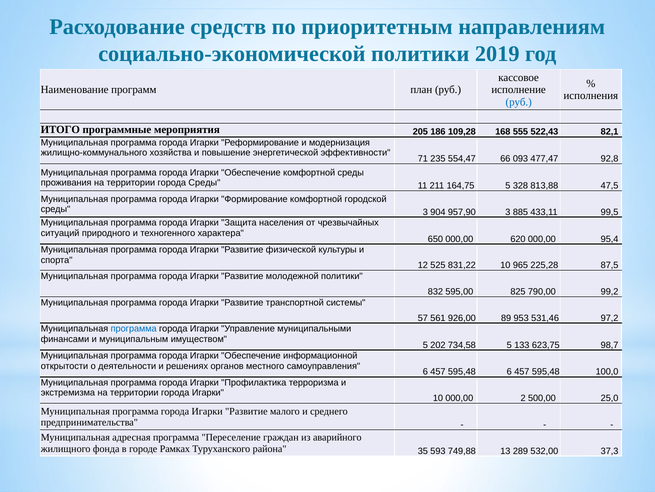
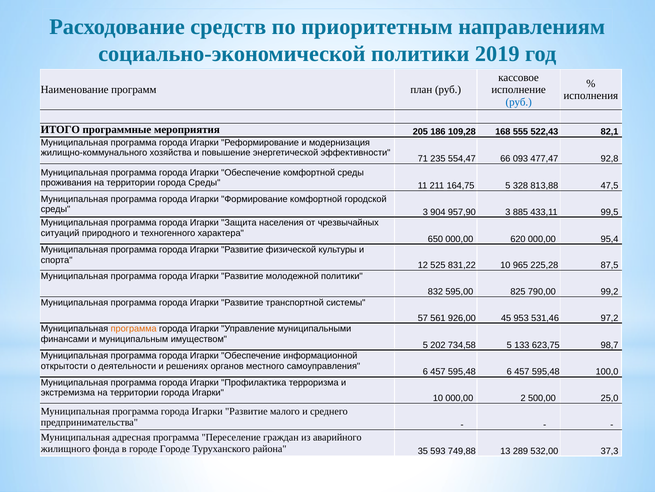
89: 89 -> 45 (506, 318)
программа colour: blue -> orange (134, 328)
городе Рамках: Рамках -> Городе (175, 448)
